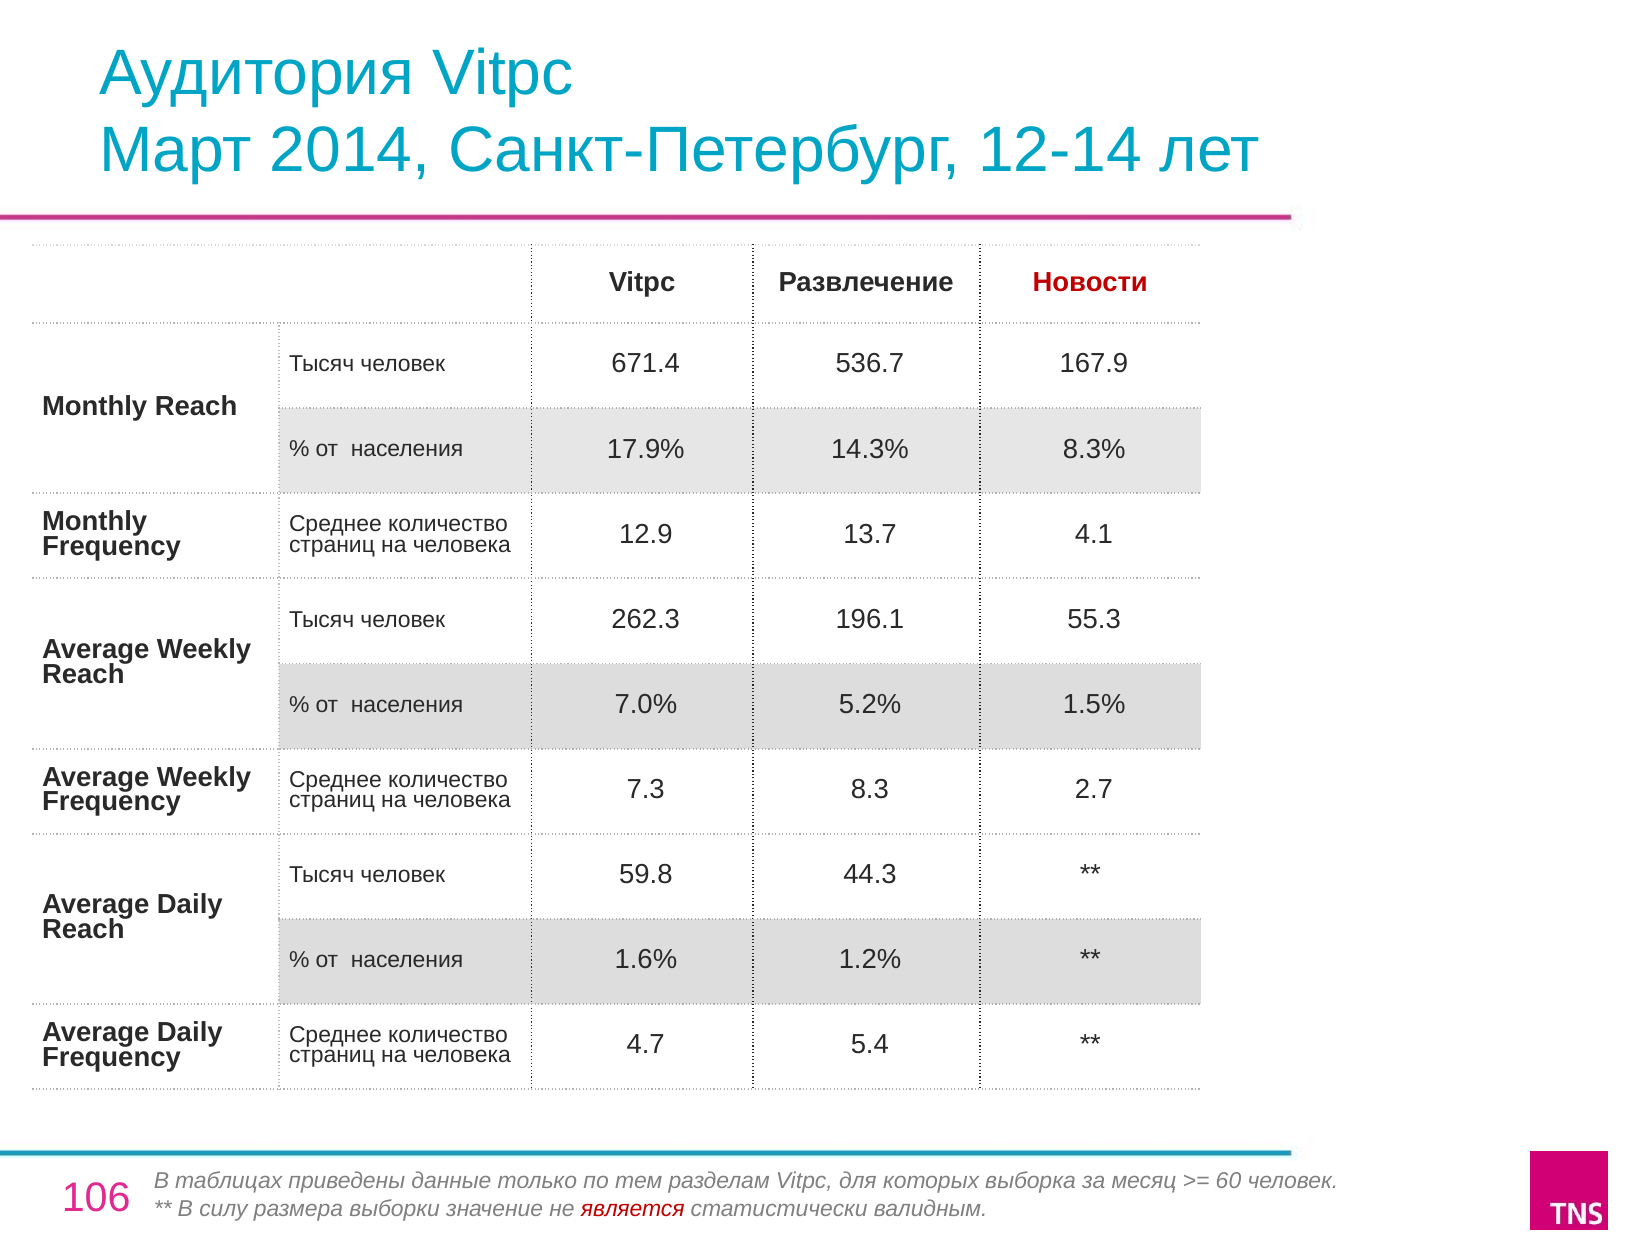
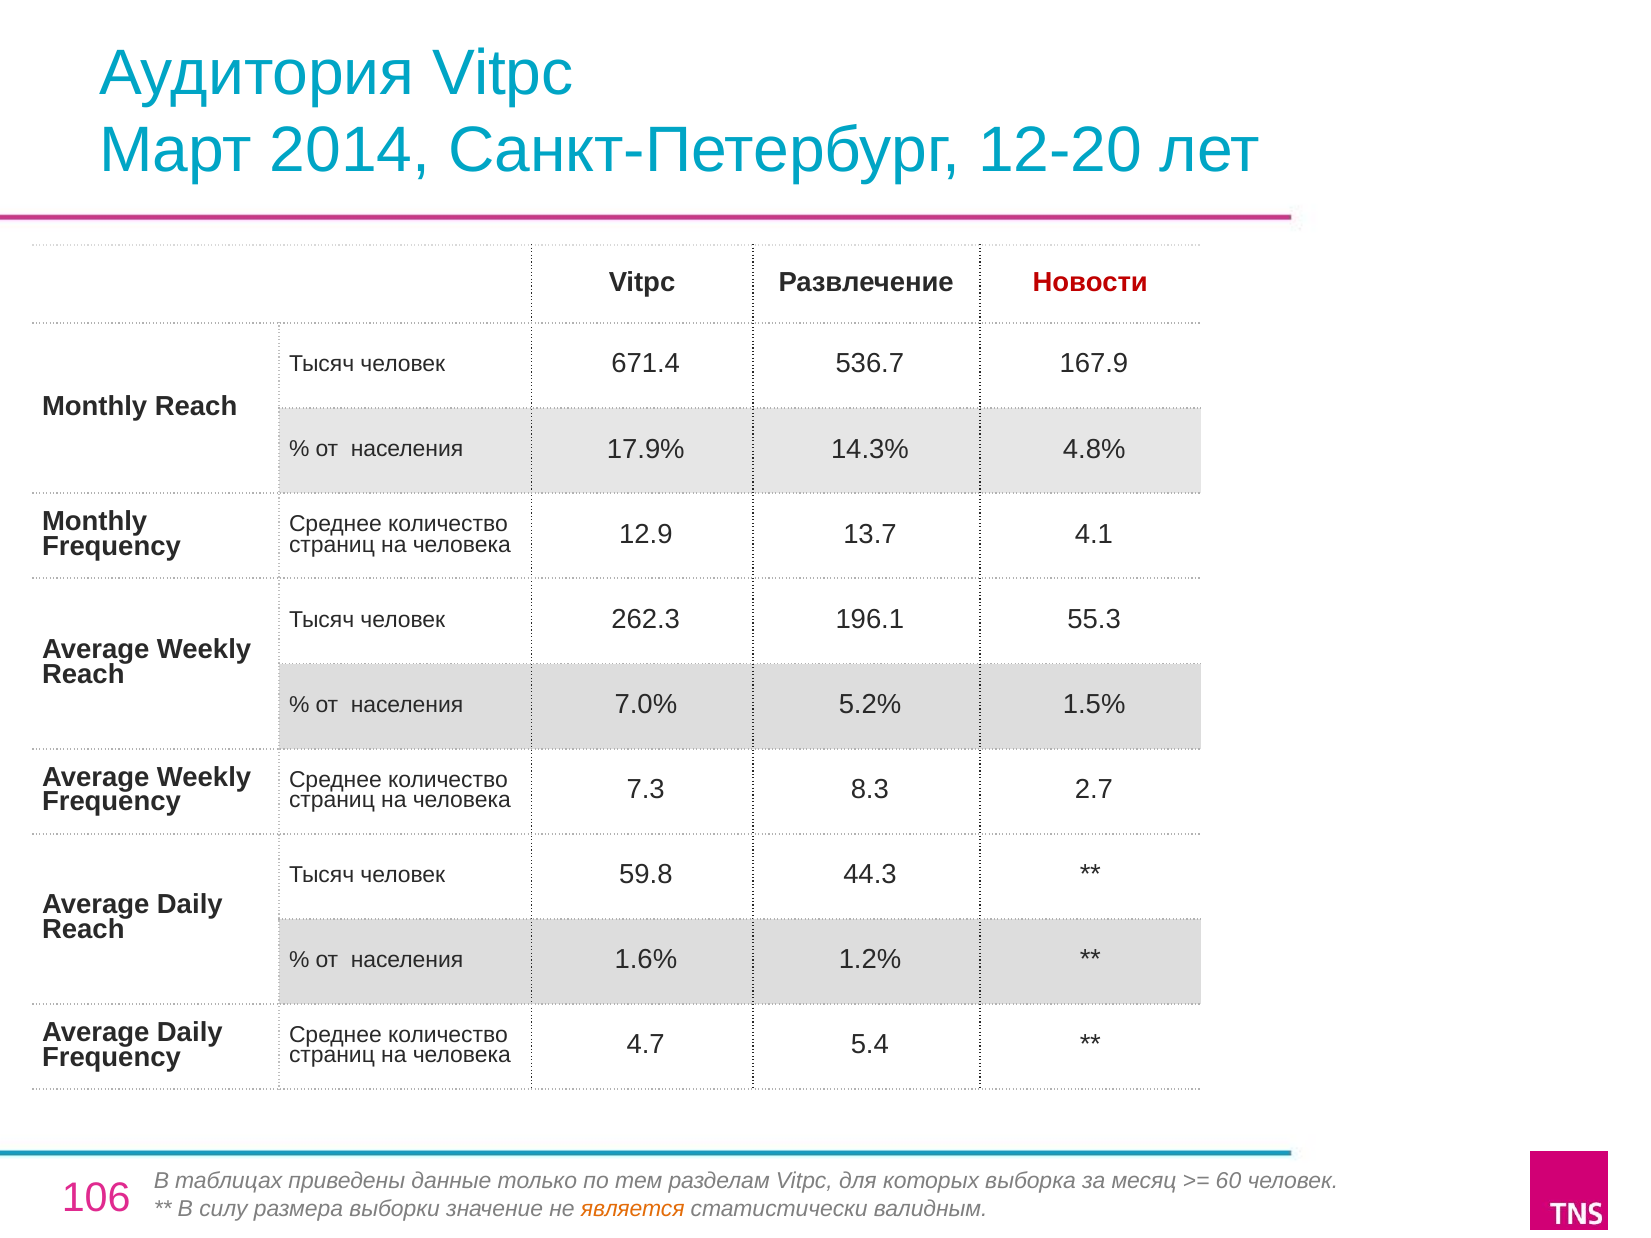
12-14: 12-14 -> 12-20 (1060, 150)
8.3%: 8.3% -> 4.8% (1094, 449)
является colour: red -> orange (633, 1209)
